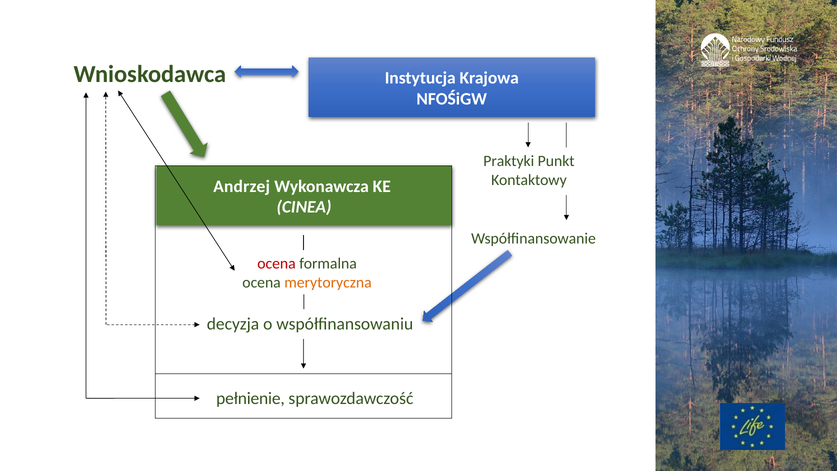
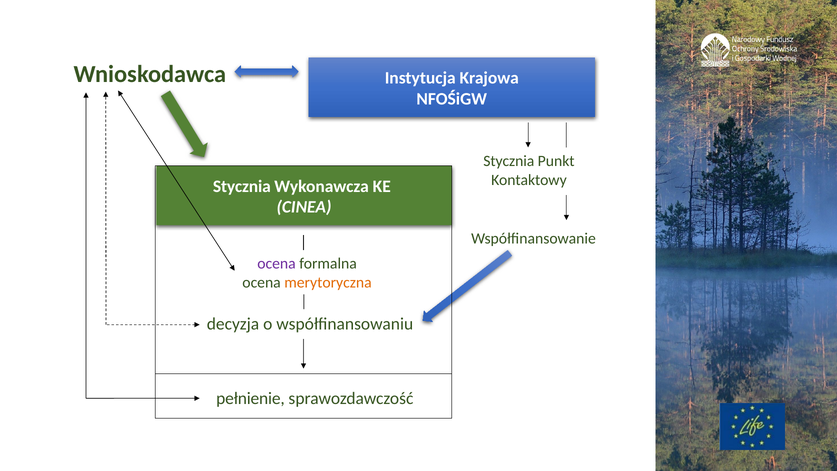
Praktyki: Praktyki -> Stycznia (509, 161)
Andrzej: Andrzej -> Stycznia (242, 186)
ocena colour: red -> purple (277, 263)
